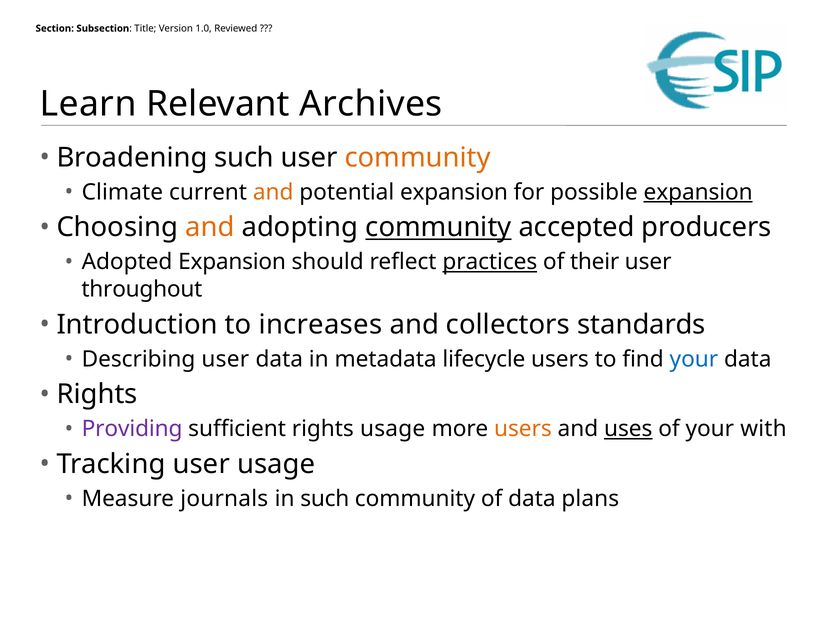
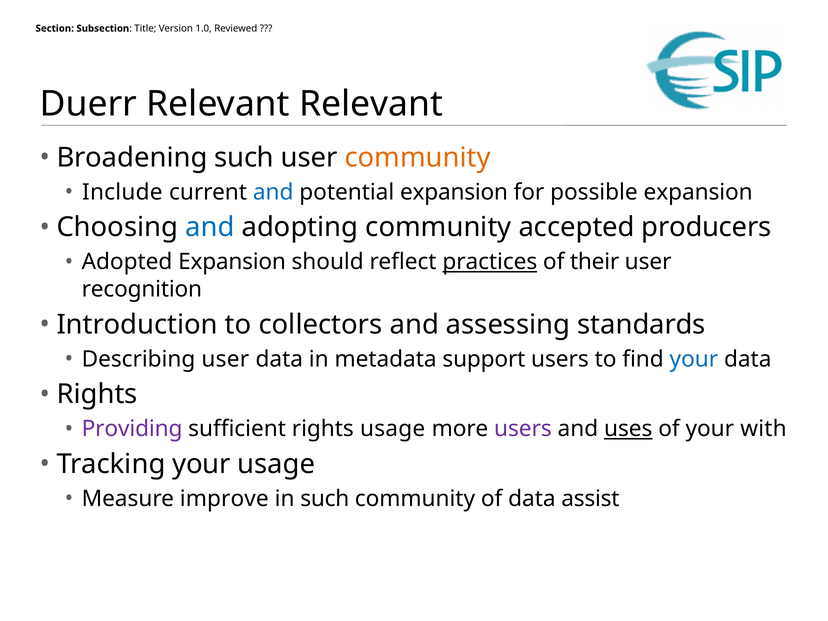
Learn: Learn -> Duerr (88, 104)
Relevant Archives: Archives -> Relevant (371, 104)
Climate: Climate -> Include (122, 192)
and colour: orange -> blue (273, 192)
expansion underline: present -> none (698, 192)
and colour: orange -> blue (210, 227)
community underline: present -> none (438, 227)
throughout: throughout -> recognition (142, 289)
increases: increases -> collectors (321, 324)
collectors: collectors -> assessing (508, 324)
lifecycle: lifecycle -> support (484, 359)
users colour: orange -> purple (523, 429)
Tracking user: user -> your (201, 464)
journals: journals -> improve (224, 499)
plans: plans -> assist (590, 499)
